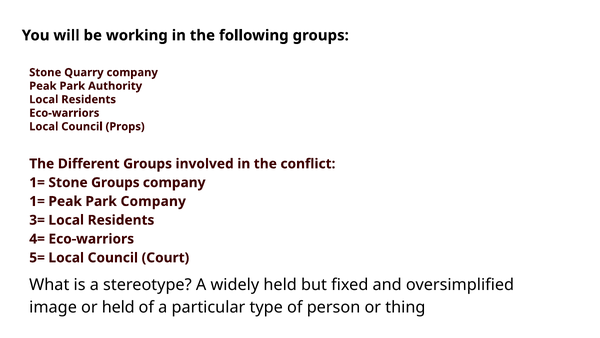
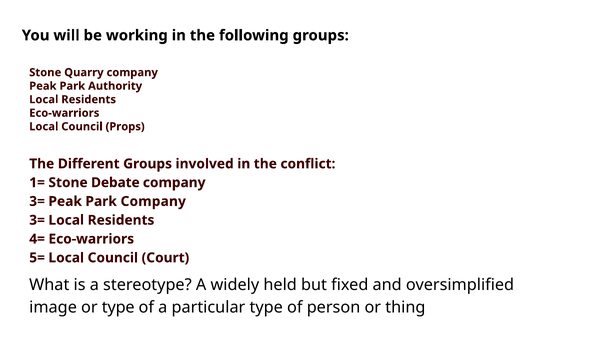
Stone Groups: Groups -> Debate (115, 182)
1=: 1= -> 3= (37, 201)
or held: held -> type (118, 307)
